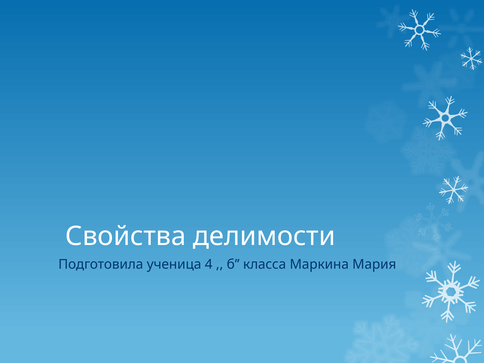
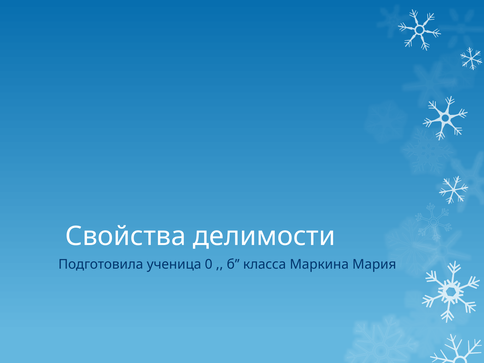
4: 4 -> 0 (209, 264)
